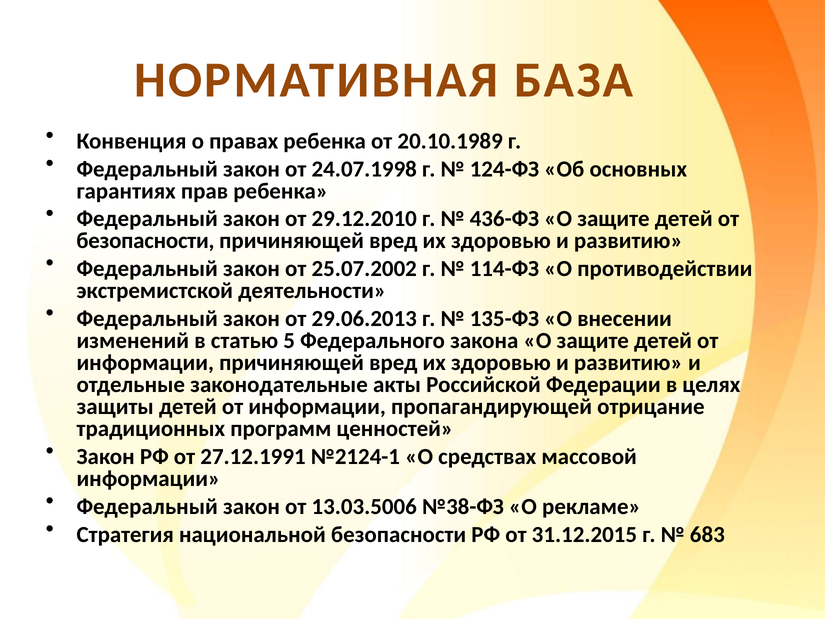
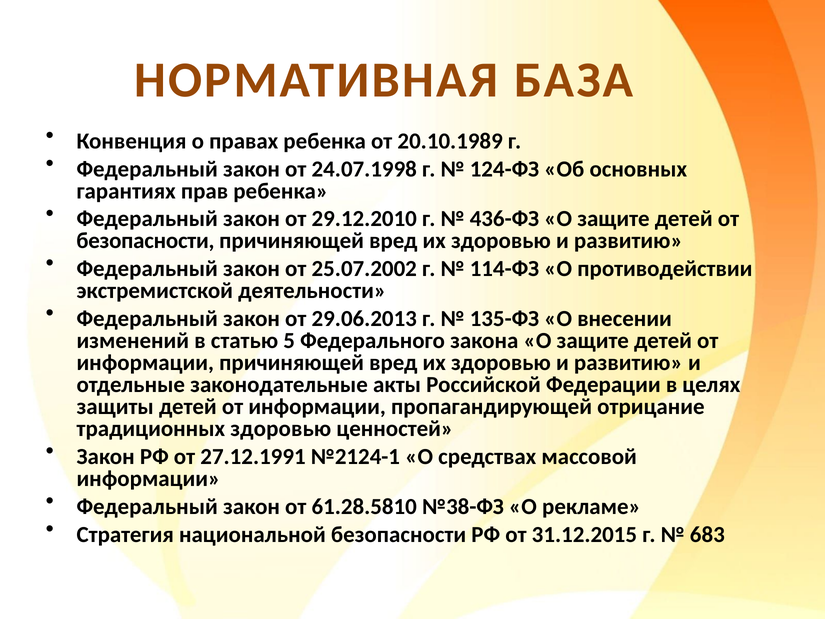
традиционных программ: программ -> здоровью (281, 429)
13.03.5006: 13.03.5006 -> 61.28.5810 (364, 506)
